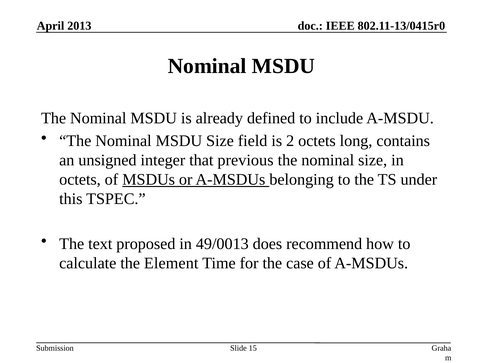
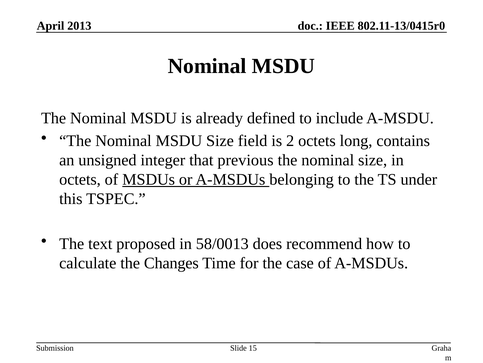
49/0013: 49/0013 -> 58/0013 (222, 243)
Element: Element -> Changes (171, 263)
